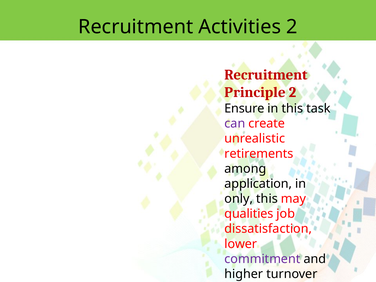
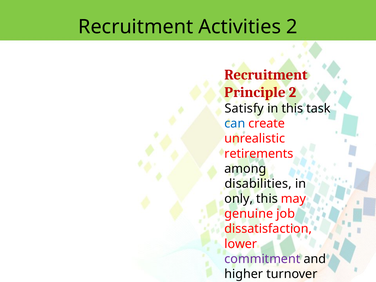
Ensure: Ensure -> Satisfy (244, 109)
can colour: purple -> blue (235, 124)
application: application -> disabilities (258, 184)
qualities: qualities -> genuine (249, 214)
